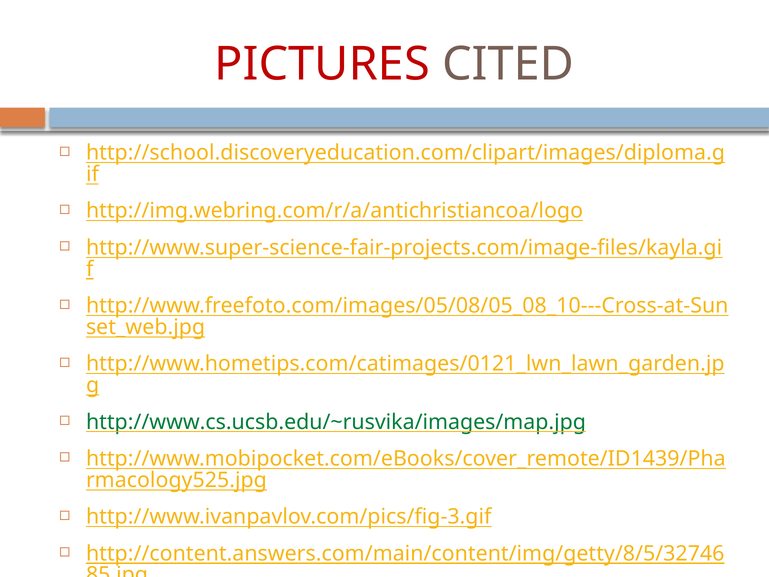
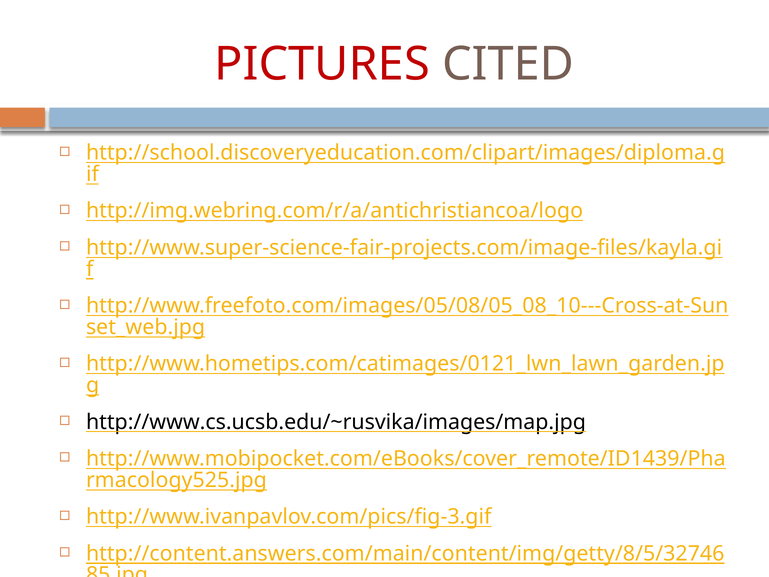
http://www.cs.ucsb.edu/~rusvika/images/map.jpg colour: green -> black (336, 422)
